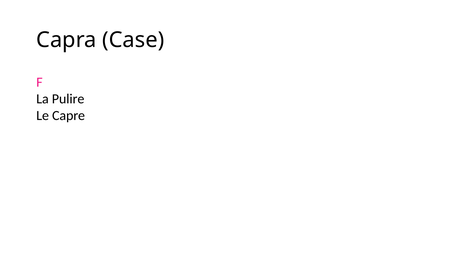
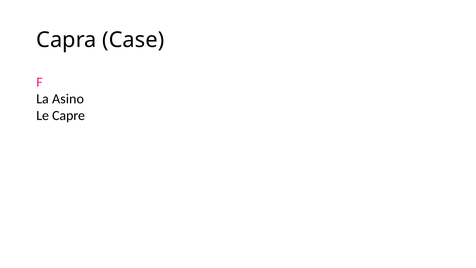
Pulire: Pulire -> Asino (68, 99)
